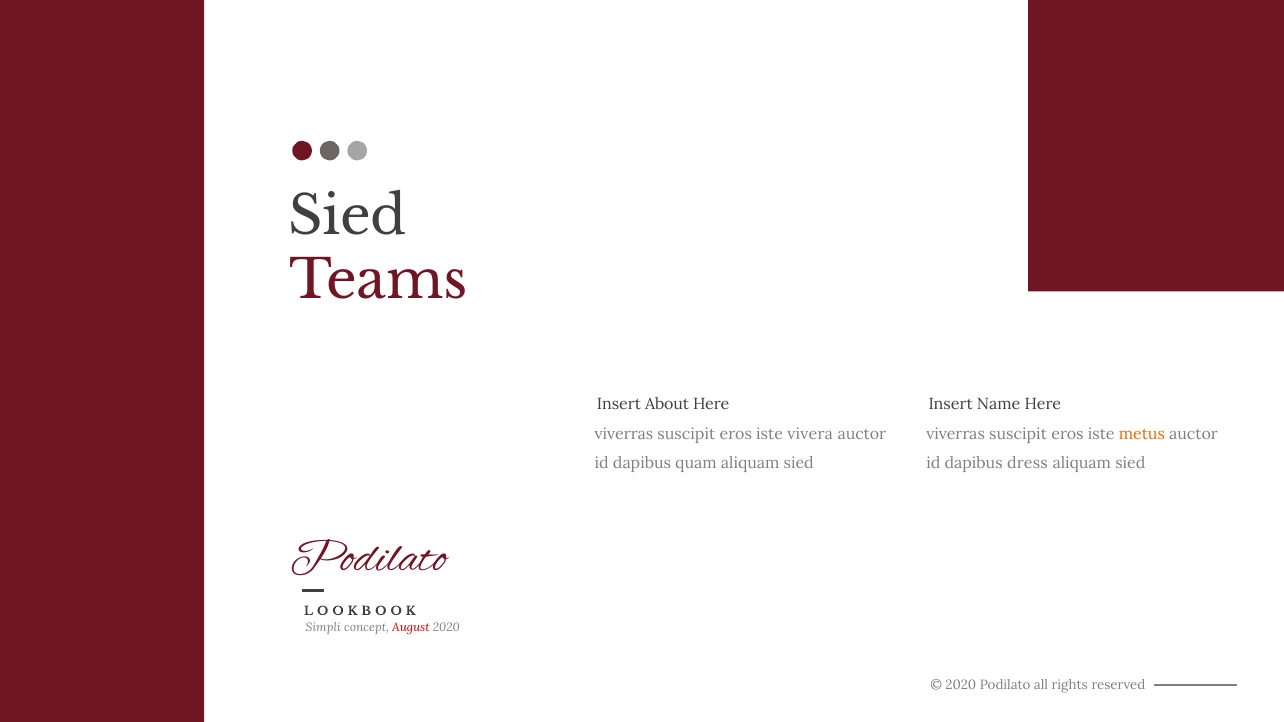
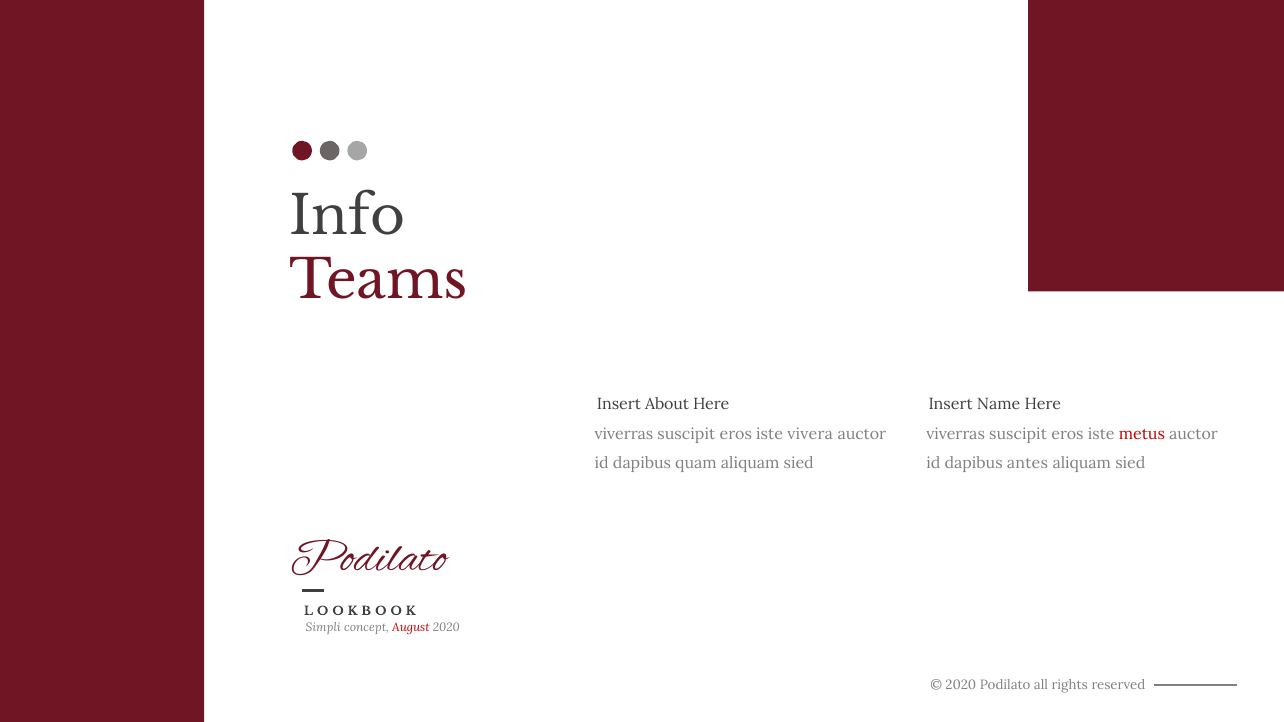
Sied: Sied -> Info (347, 217)
metus colour: orange -> red (1142, 434)
dress: dress -> antes (1027, 463)
